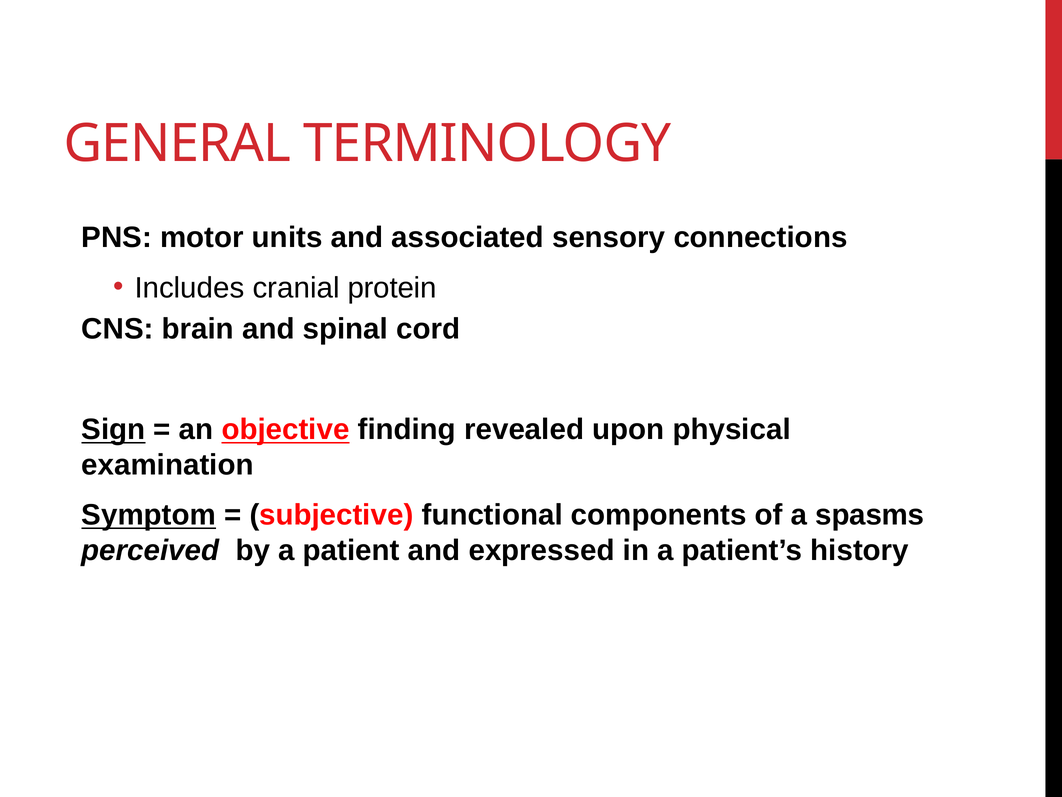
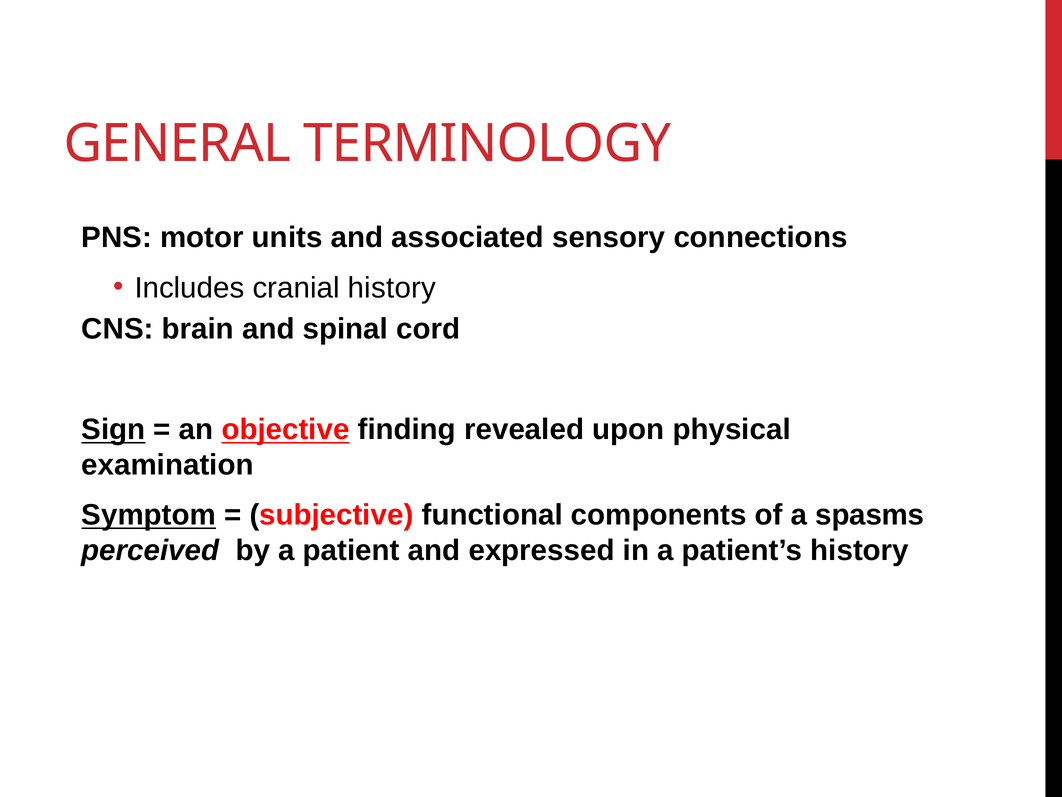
cranial protein: protein -> history (392, 288)
